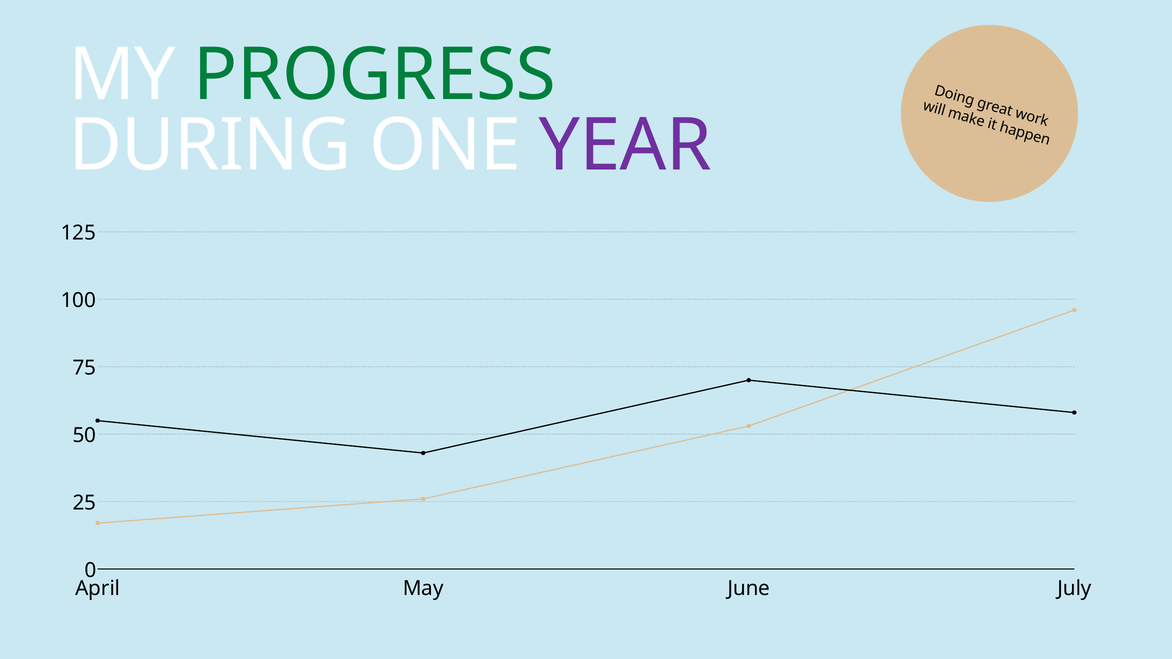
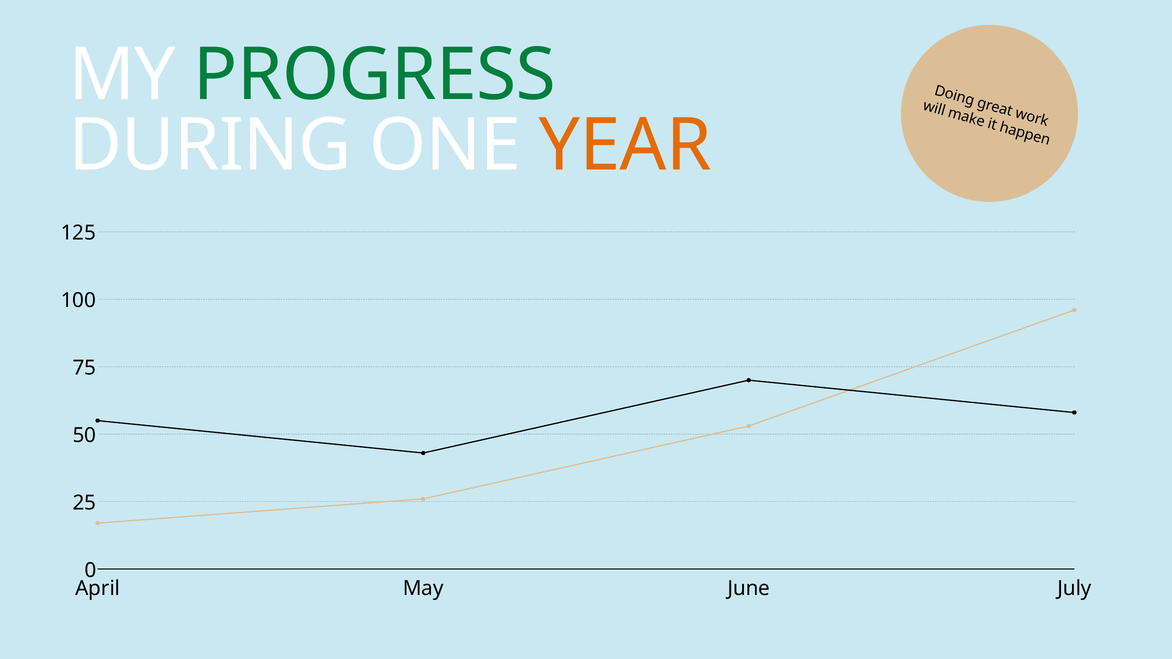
YEAR colour: purple -> orange (625, 146)
